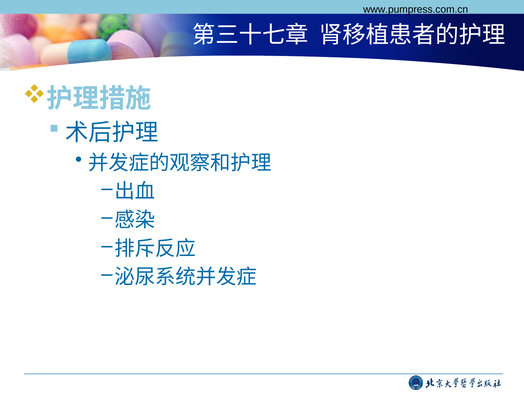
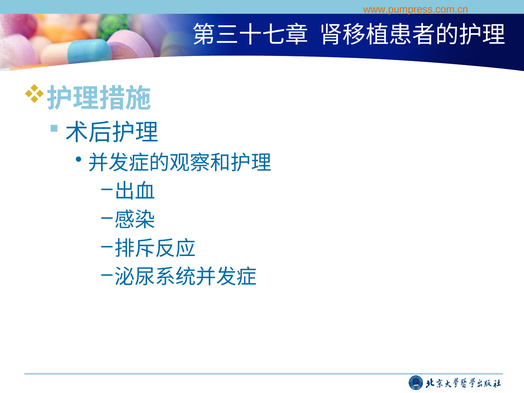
www.pumpress.com.cn colour: black -> orange (416, 9)
